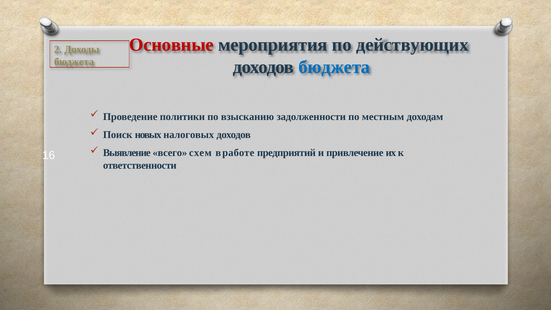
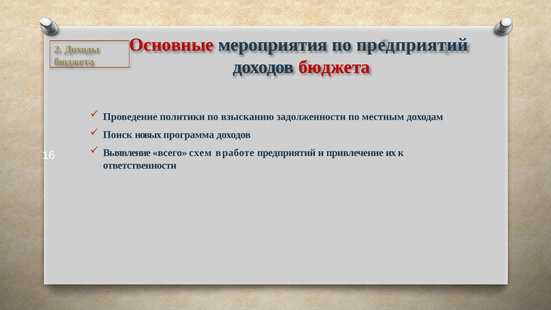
по действующих: действующих -> предприятий (412, 45)
бюджета colour: blue -> red (334, 67)
налоговых: налоговых -> программа (189, 135)
